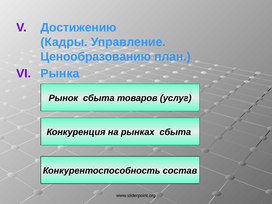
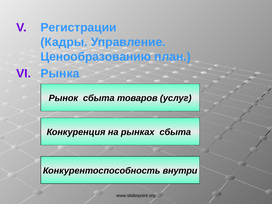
Достижению: Достижению -> Регистрации (78, 28)
состав: состав -> внутри (180, 171)
